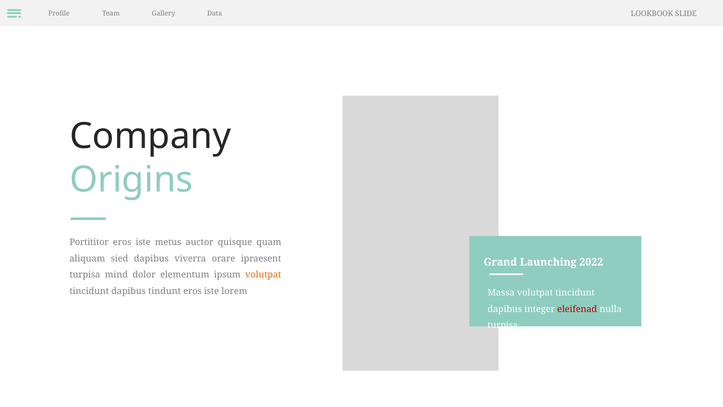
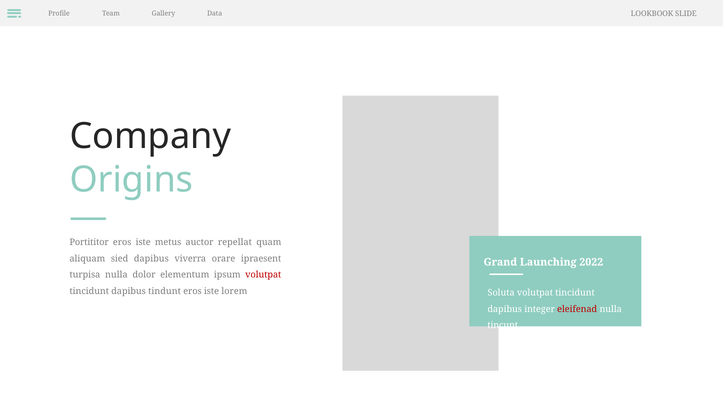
quisque: quisque -> repellat (235, 242)
turpisa mind: mind -> nulla (116, 275)
volutpat colour: orange -> red (263, 275)
Massa: Massa -> Soluta (501, 293)
turpisa: turpisa -> tincunt (503, 325)
